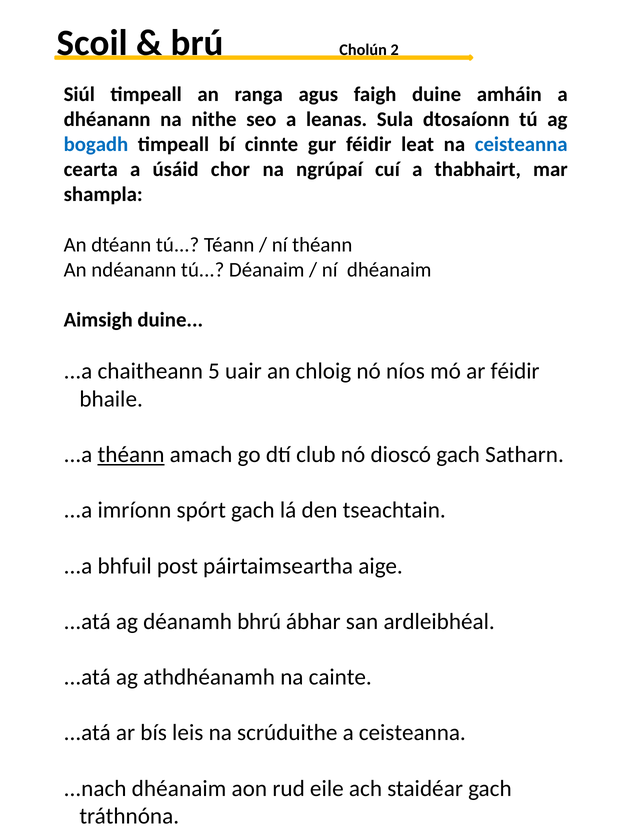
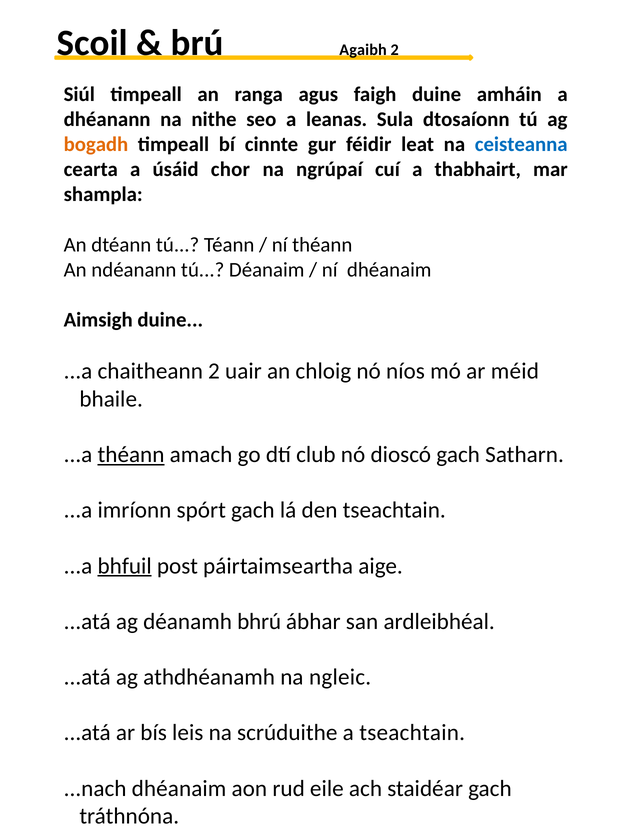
Cholún: Cholún -> Agaibh (363, 50)
bogadh colour: blue -> orange (96, 144)
chaitheann 5: 5 -> 2 (214, 371)
ar féidir: féidir -> méid (515, 371)
bhfuil underline: none -> present (125, 566)
cainte: cainte -> ngleic (340, 677)
a ceisteanna: ceisteanna -> tseachtain (412, 732)
